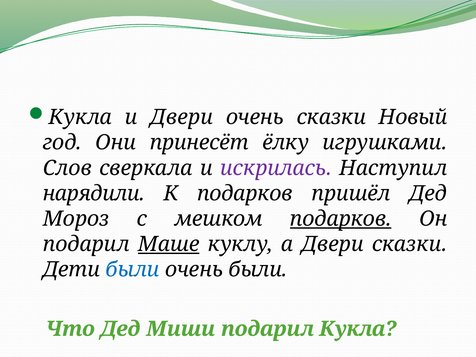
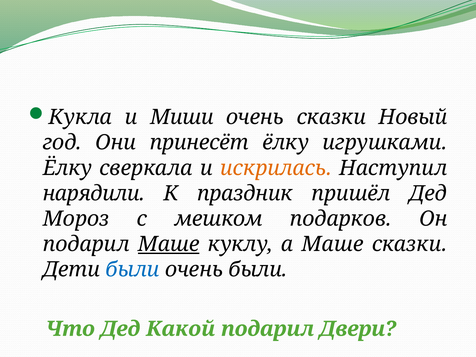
и Двери: Двери -> Миши (182, 117)
Слов: Слов -> Ёлку (67, 168)
искрилась colour: purple -> orange (276, 168)
К подарков: подарков -> праздник (245, 193)
подарков underline: present -> none (341, 219)
а Двери: Двери -> Маше (333, 244)
Миши: Миши -> Какой (181, 329)
подарил Кукла: Кукла -> Двери (358, 329)
